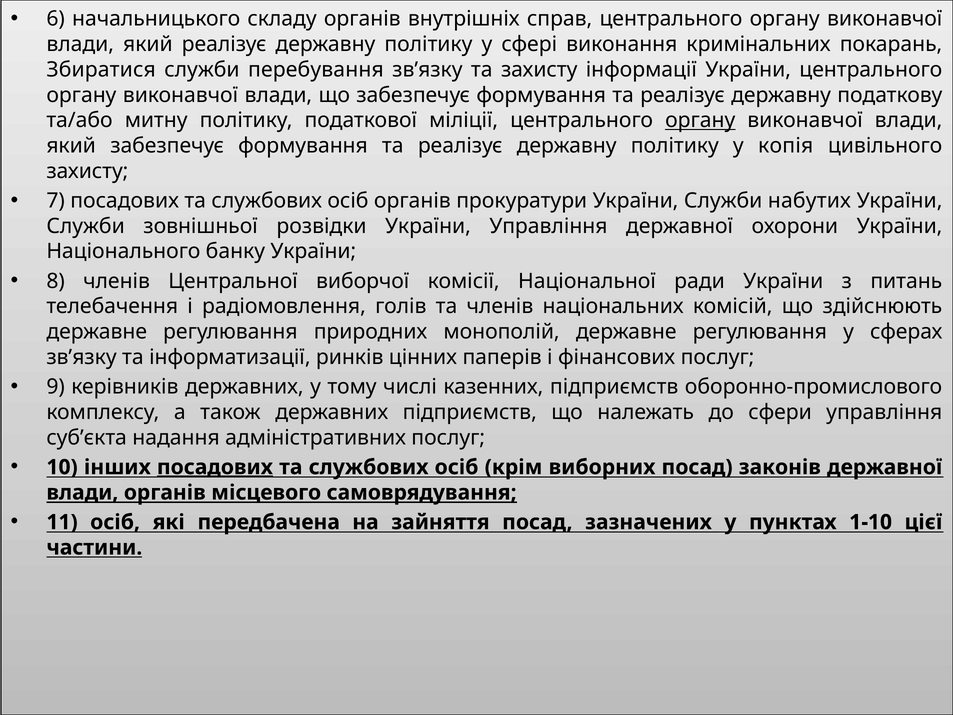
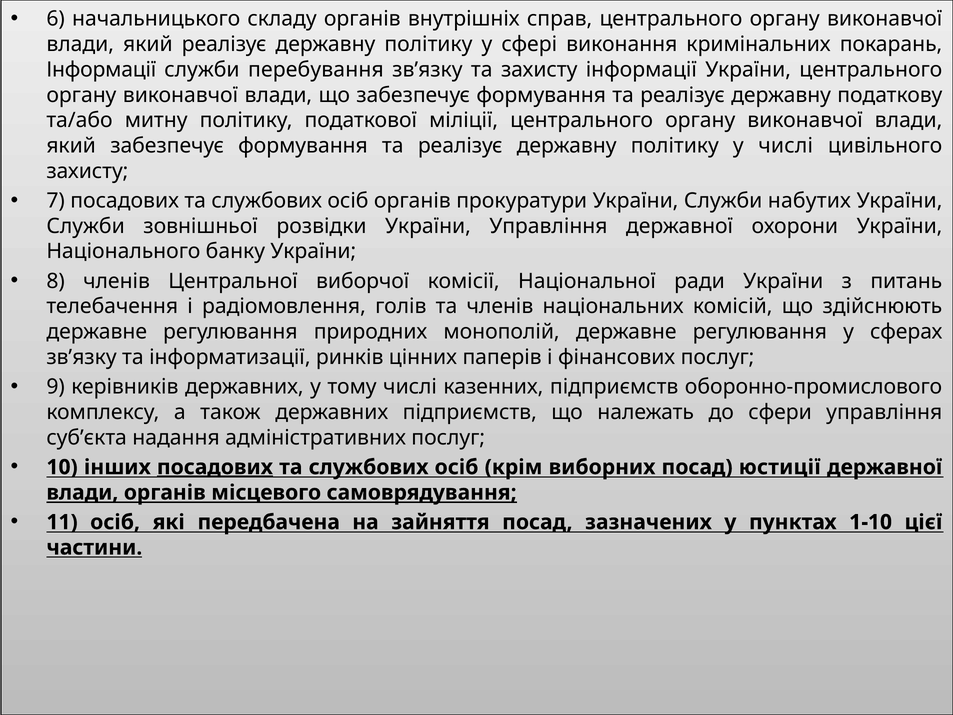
Збиратися: Збиратися -> Інформації (101, 70)
органу underline: present -> none (700, 120)
у копія: копія -> числі (786, 146)
законів: законів -> юстиції (780, 467)
